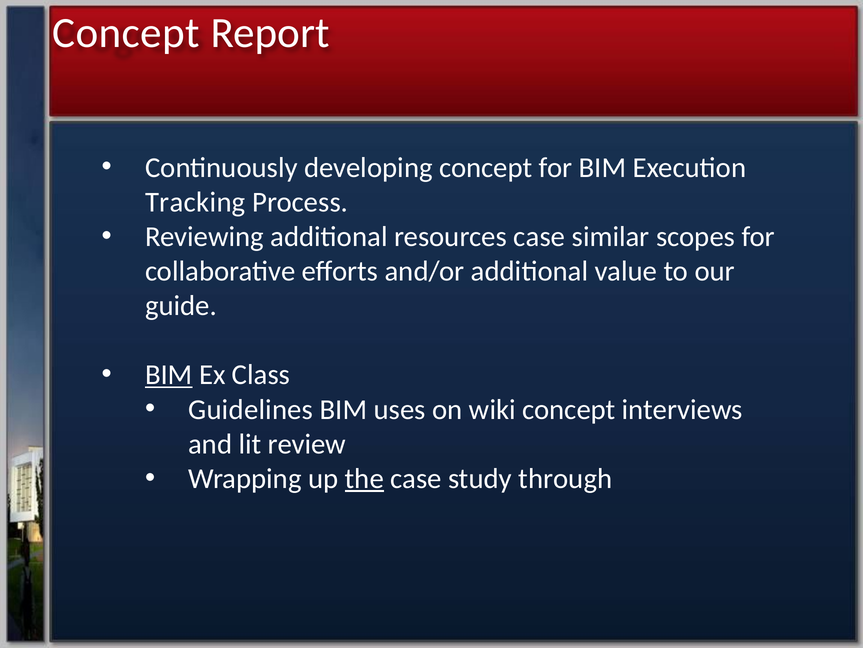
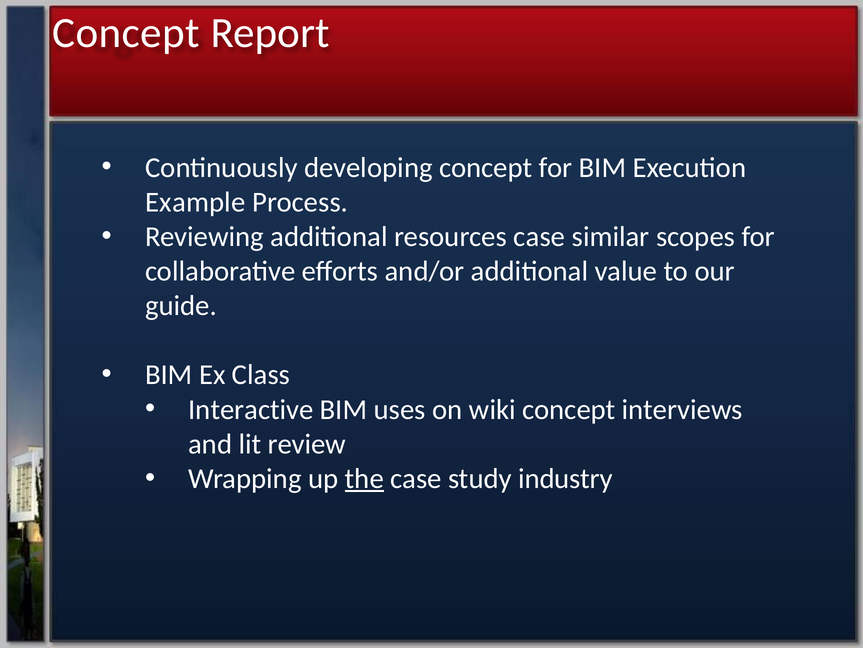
Tracking: Tracking -> Example (195, 202)
BIM underline: present -> none (169, 375)
Guidelines: Guidelines -> Interactive (251, 409)
through: through -> industry (565, 478)
